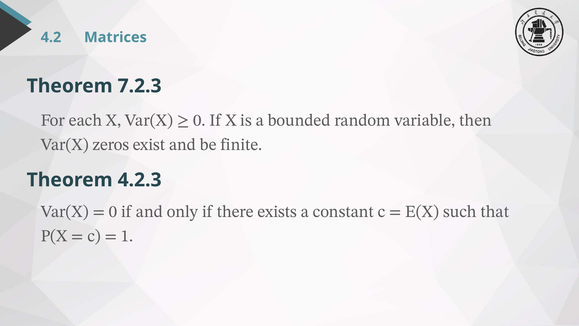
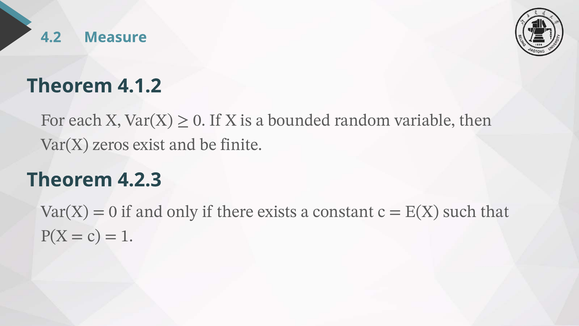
Matrices: Matrices -> Measure (115, 37)
7.2.3: 7.2.3 -> 4.1.2 (140, 86)
